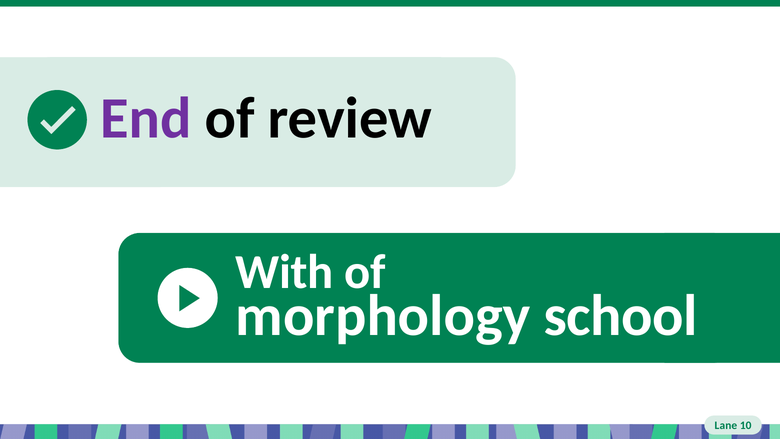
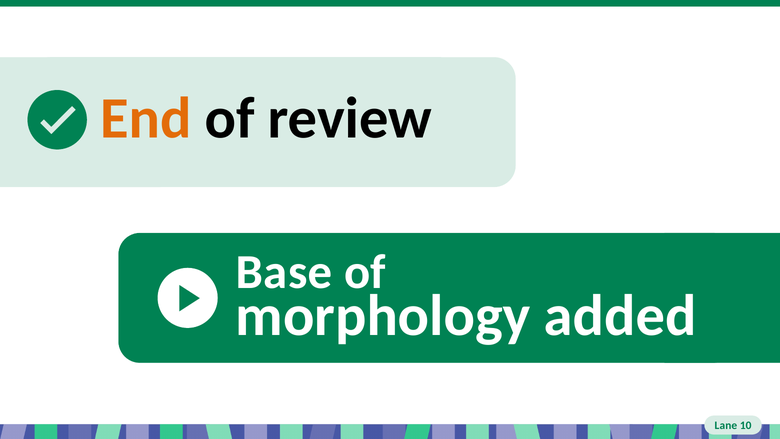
End colour: purple -> orange (146, 119)
With: With -> Base (284, 272)
school: school -> added (620, 316)
